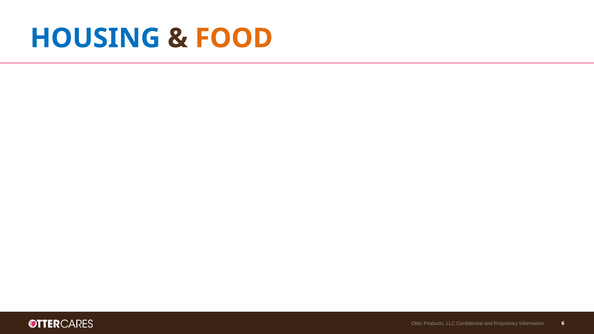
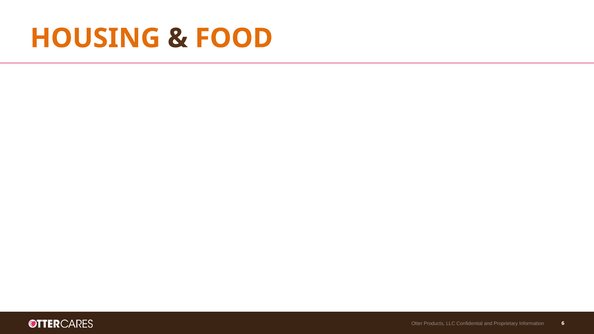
HOUSING colour: blue -> orange (95, 38)
